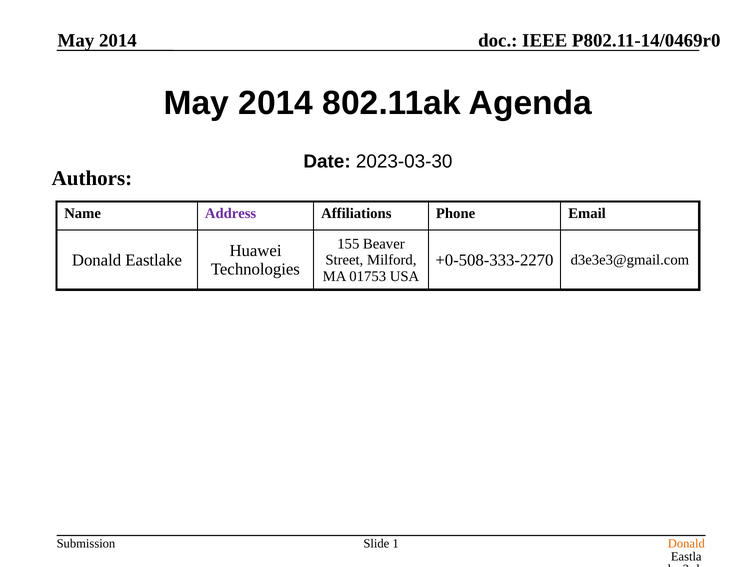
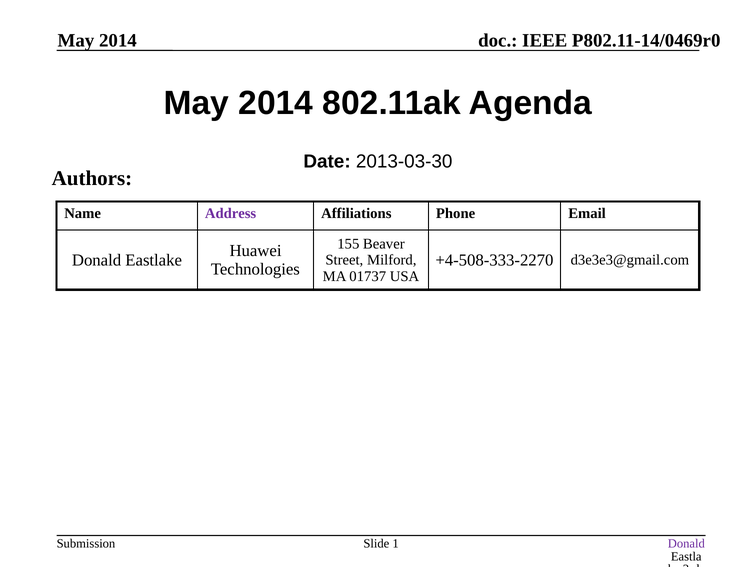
2023-03-30: 2023-03-30 -> 2013-03-30 (404, 161)
+0-508-333-2270: +0-508-333-2270 -> +4-508-333-2270 (494, 260)
01753: 01753 -> 01737 (368, 276)
Donald colour: orange -> purple (686, 544)
